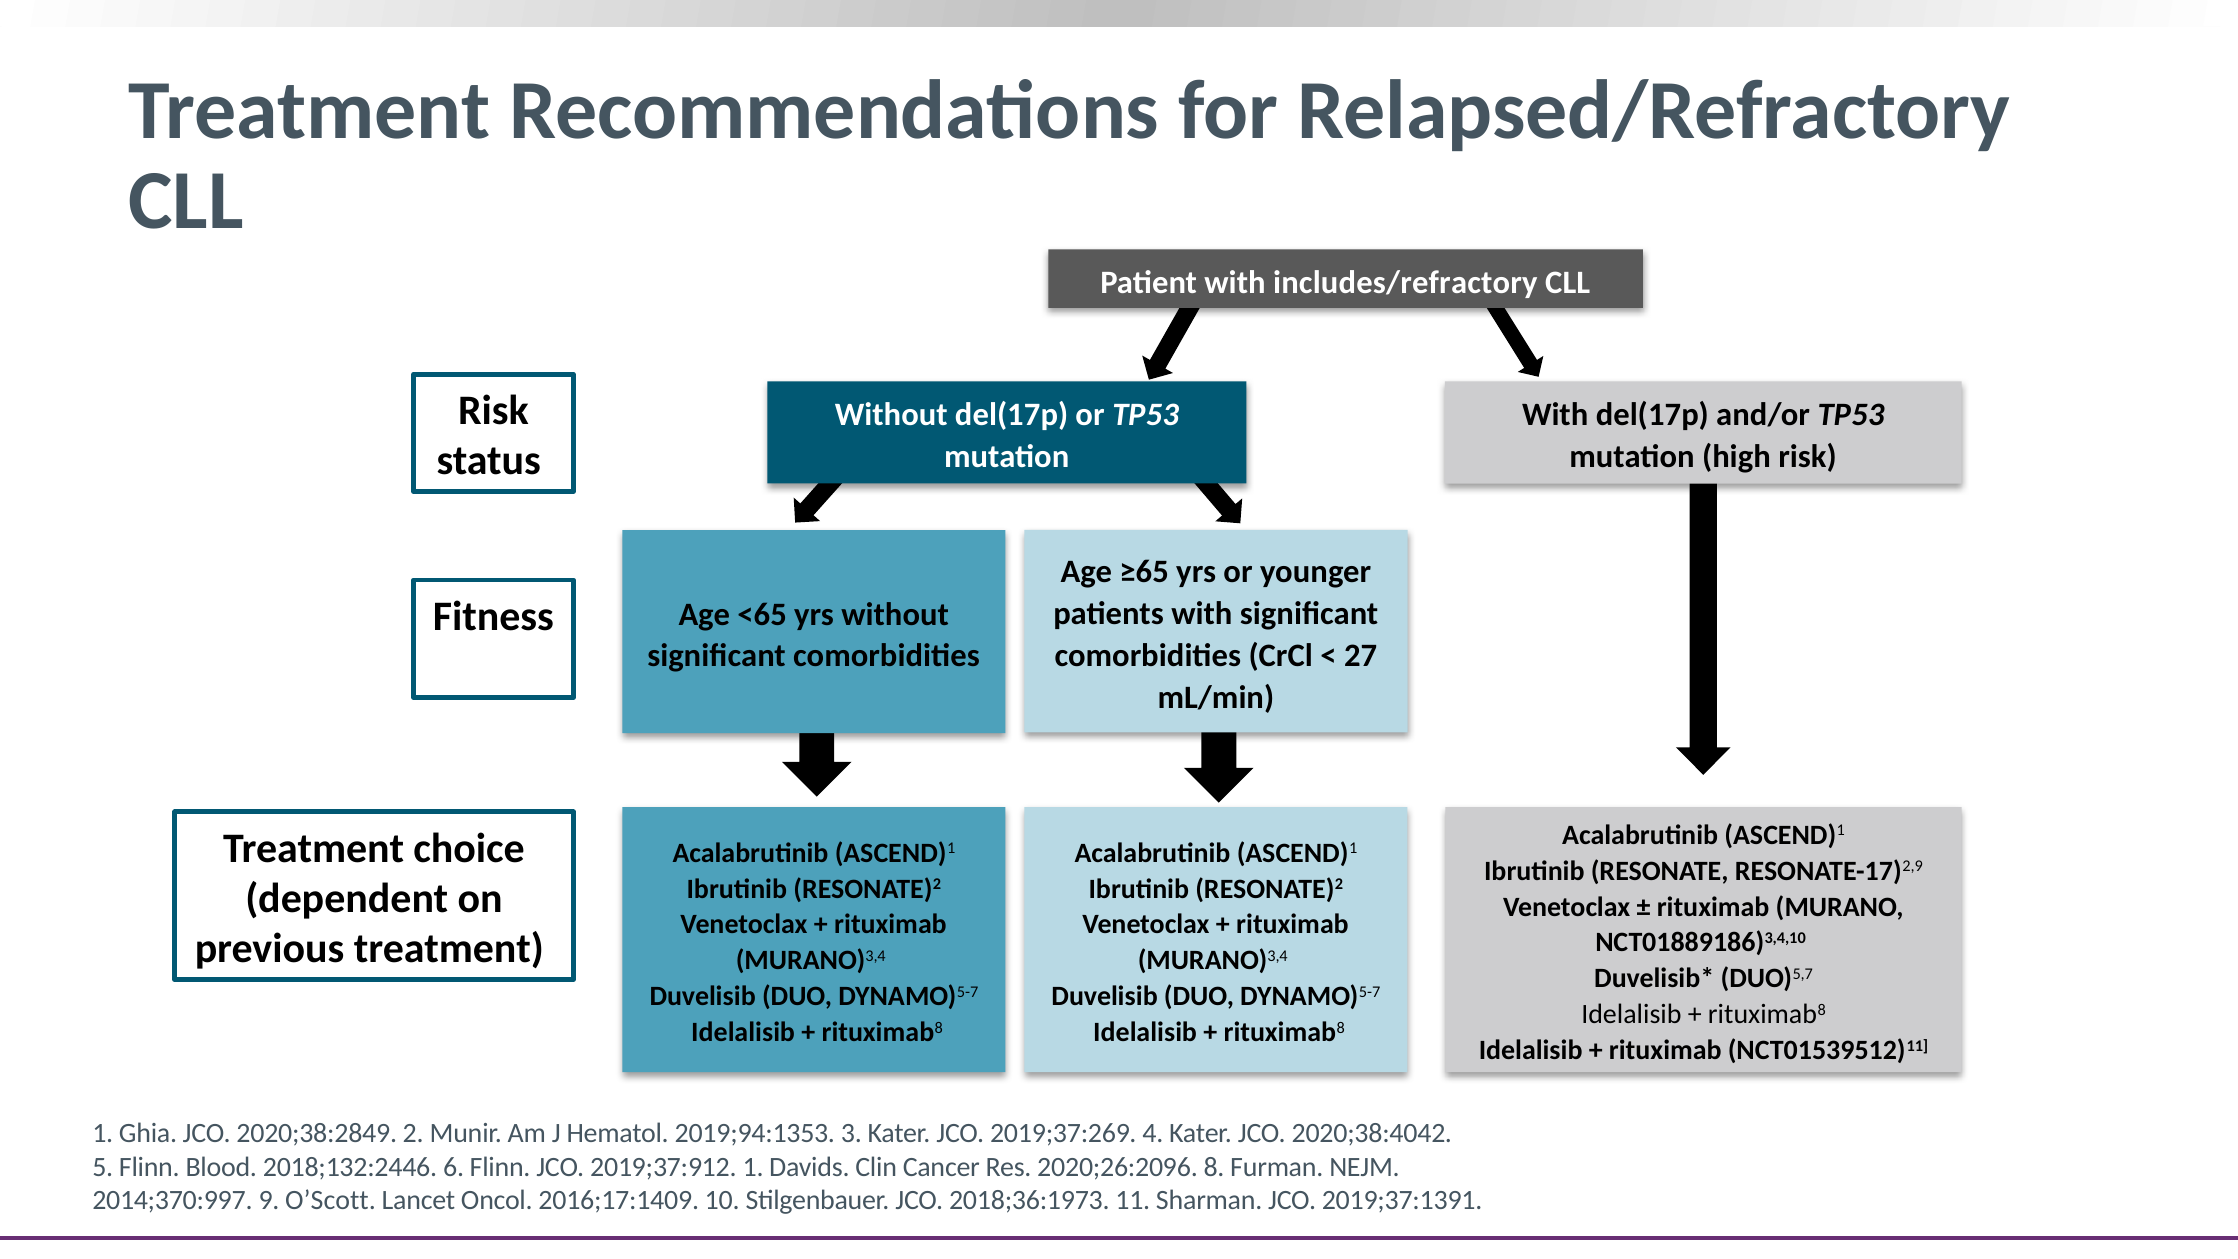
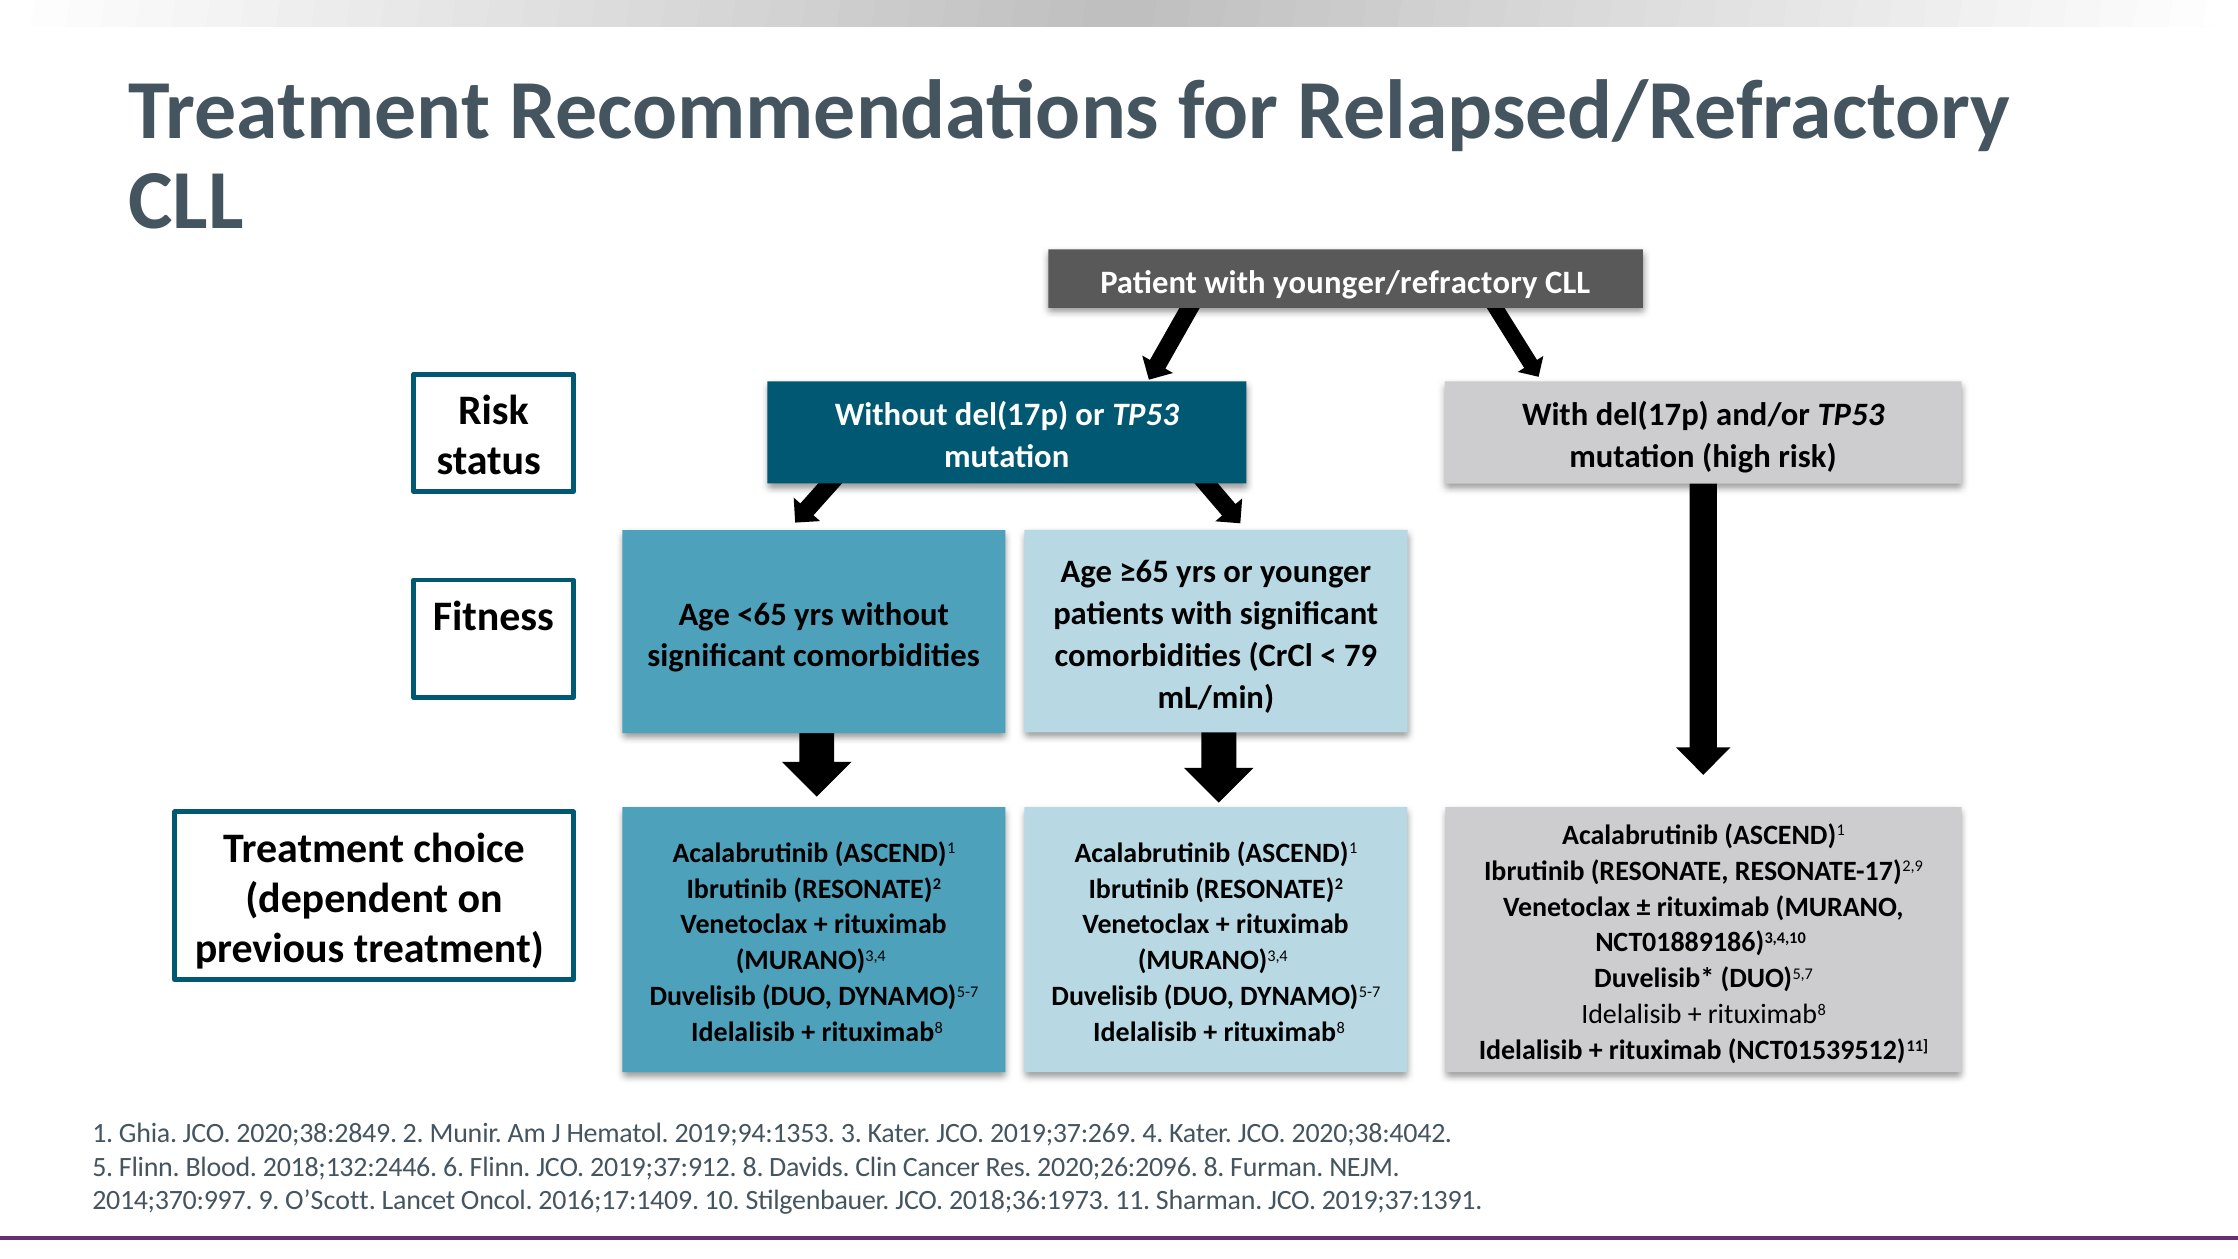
includes/refractory: includes/refractory -> younger/refractory (1405, 282)
27: 27 -> 79 (1361, 656)
2019;37:912 1: 1 -> 8 (753, 1167)
